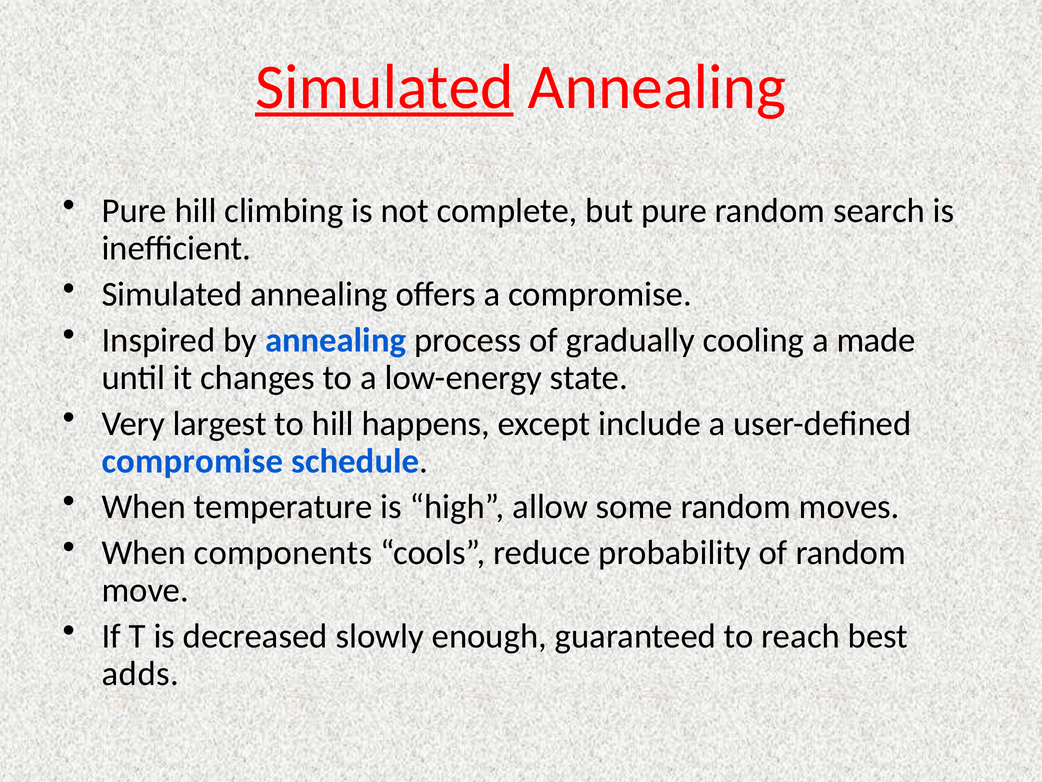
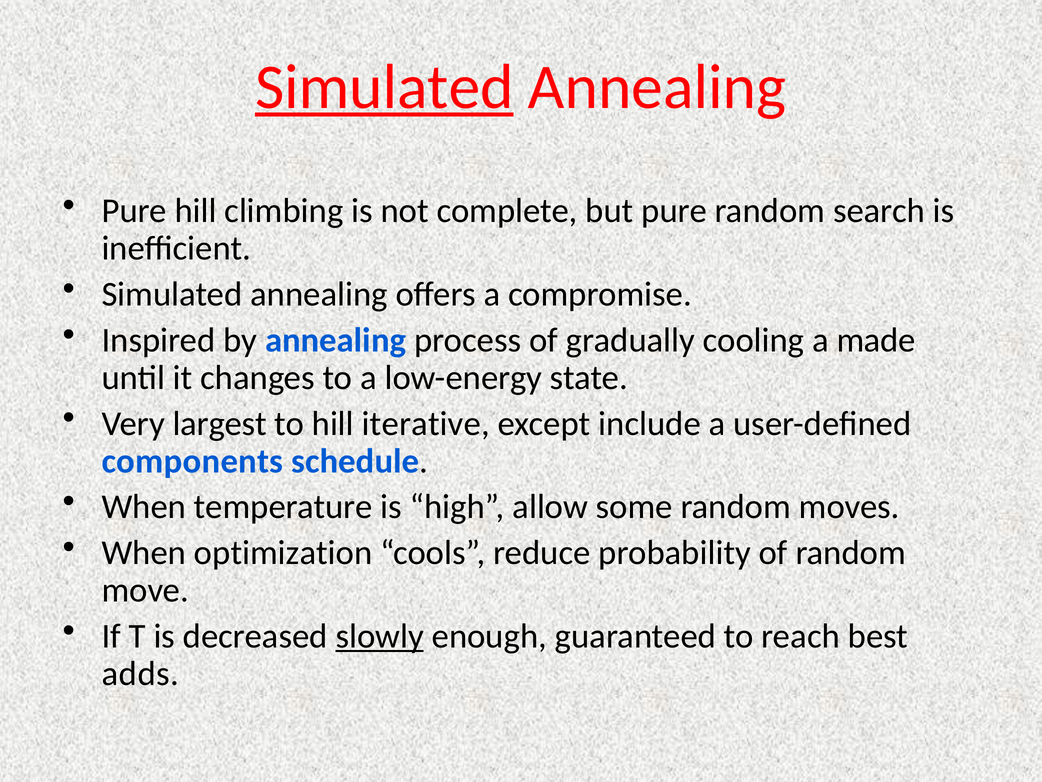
happens: happens -> iterative (426, 423)
compromise: compromise -> components (192, 461)
components: components -> optimization (283, 552)
slowly underline: none -> present (380, 636)
